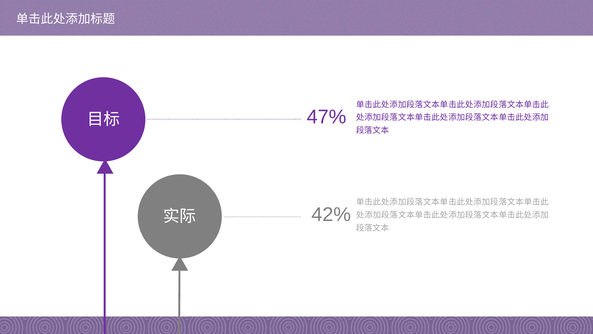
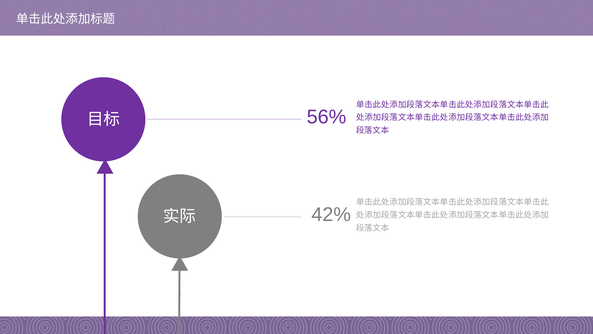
47%: 47% -> 56% (326, 117)
